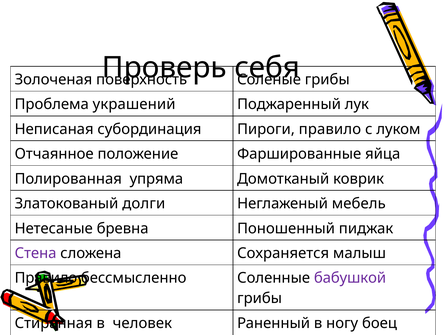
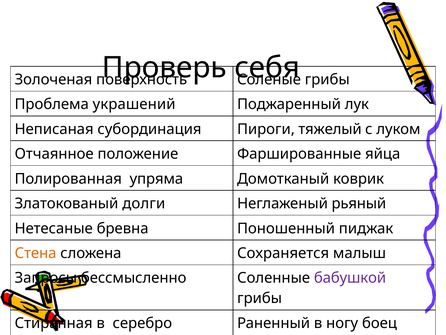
Пироги правило: правило -> тяжелый (330, 129)
мебель: мебель -> рьяный (359, 203)
Стена colour: purple -> orange (36, 253)
Правило: Правило -> Запросы (46, 278)
человек: человек -> серебро (142, 323)
